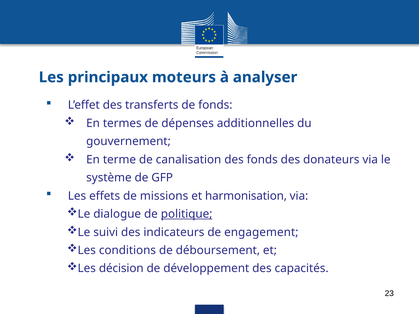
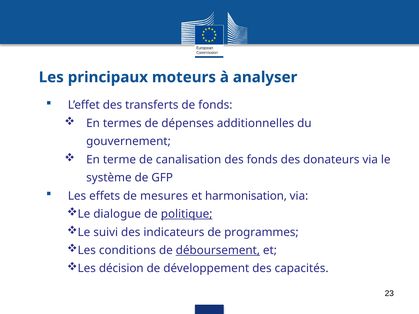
missions: missions -> mesures (164, 196)
engagement: engagement -> programmes (261, 232)
déboursement underline: none -> present (218, 251)
